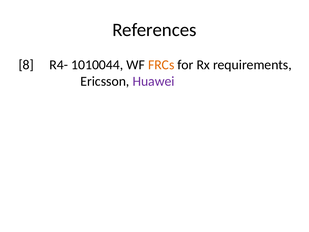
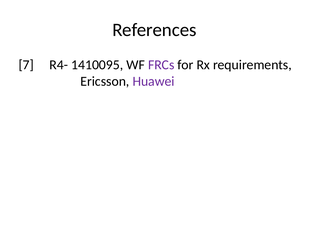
8: 8 -> 7 (26, 65)
1010044: 1010044 -> 1410095 (97, 65)
FRCs colour: orange -> purple (161, 65)
